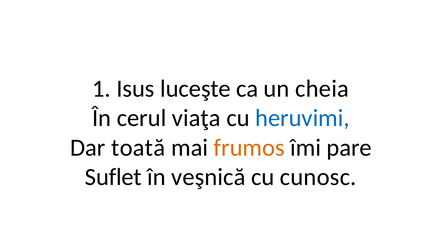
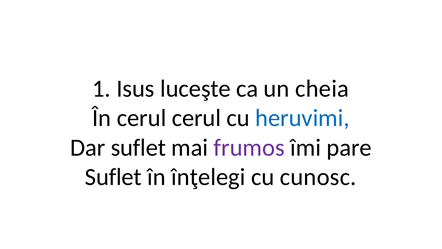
cerul viaţa: viaţa -> cerul (196, 118)
Dar toată: toată -> suflet (138, 147)
frumos colour: orange -> purple (249, 147)
veşnică: veşnică -> înţelegi (208, 177)
